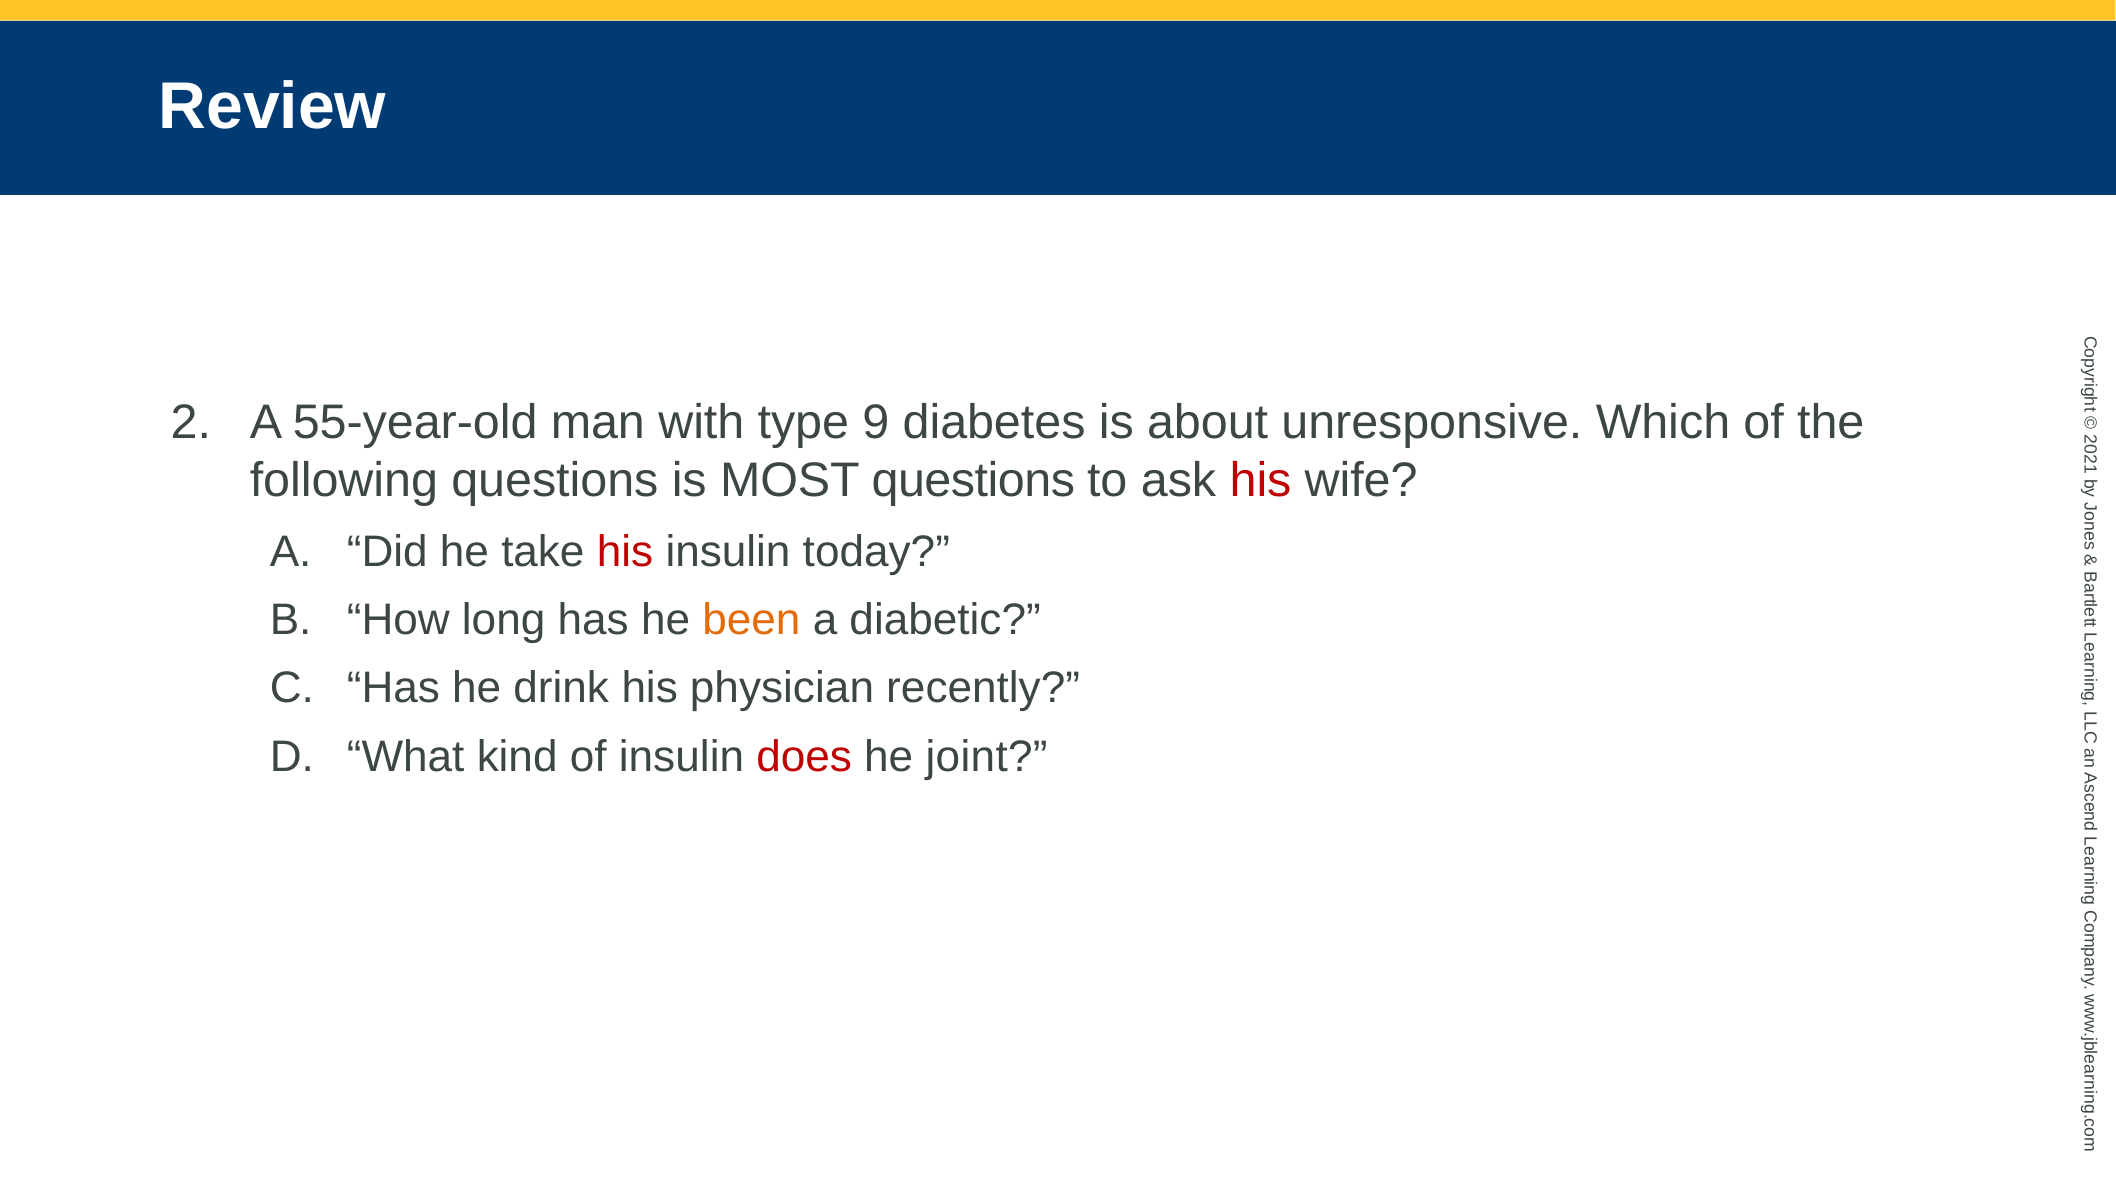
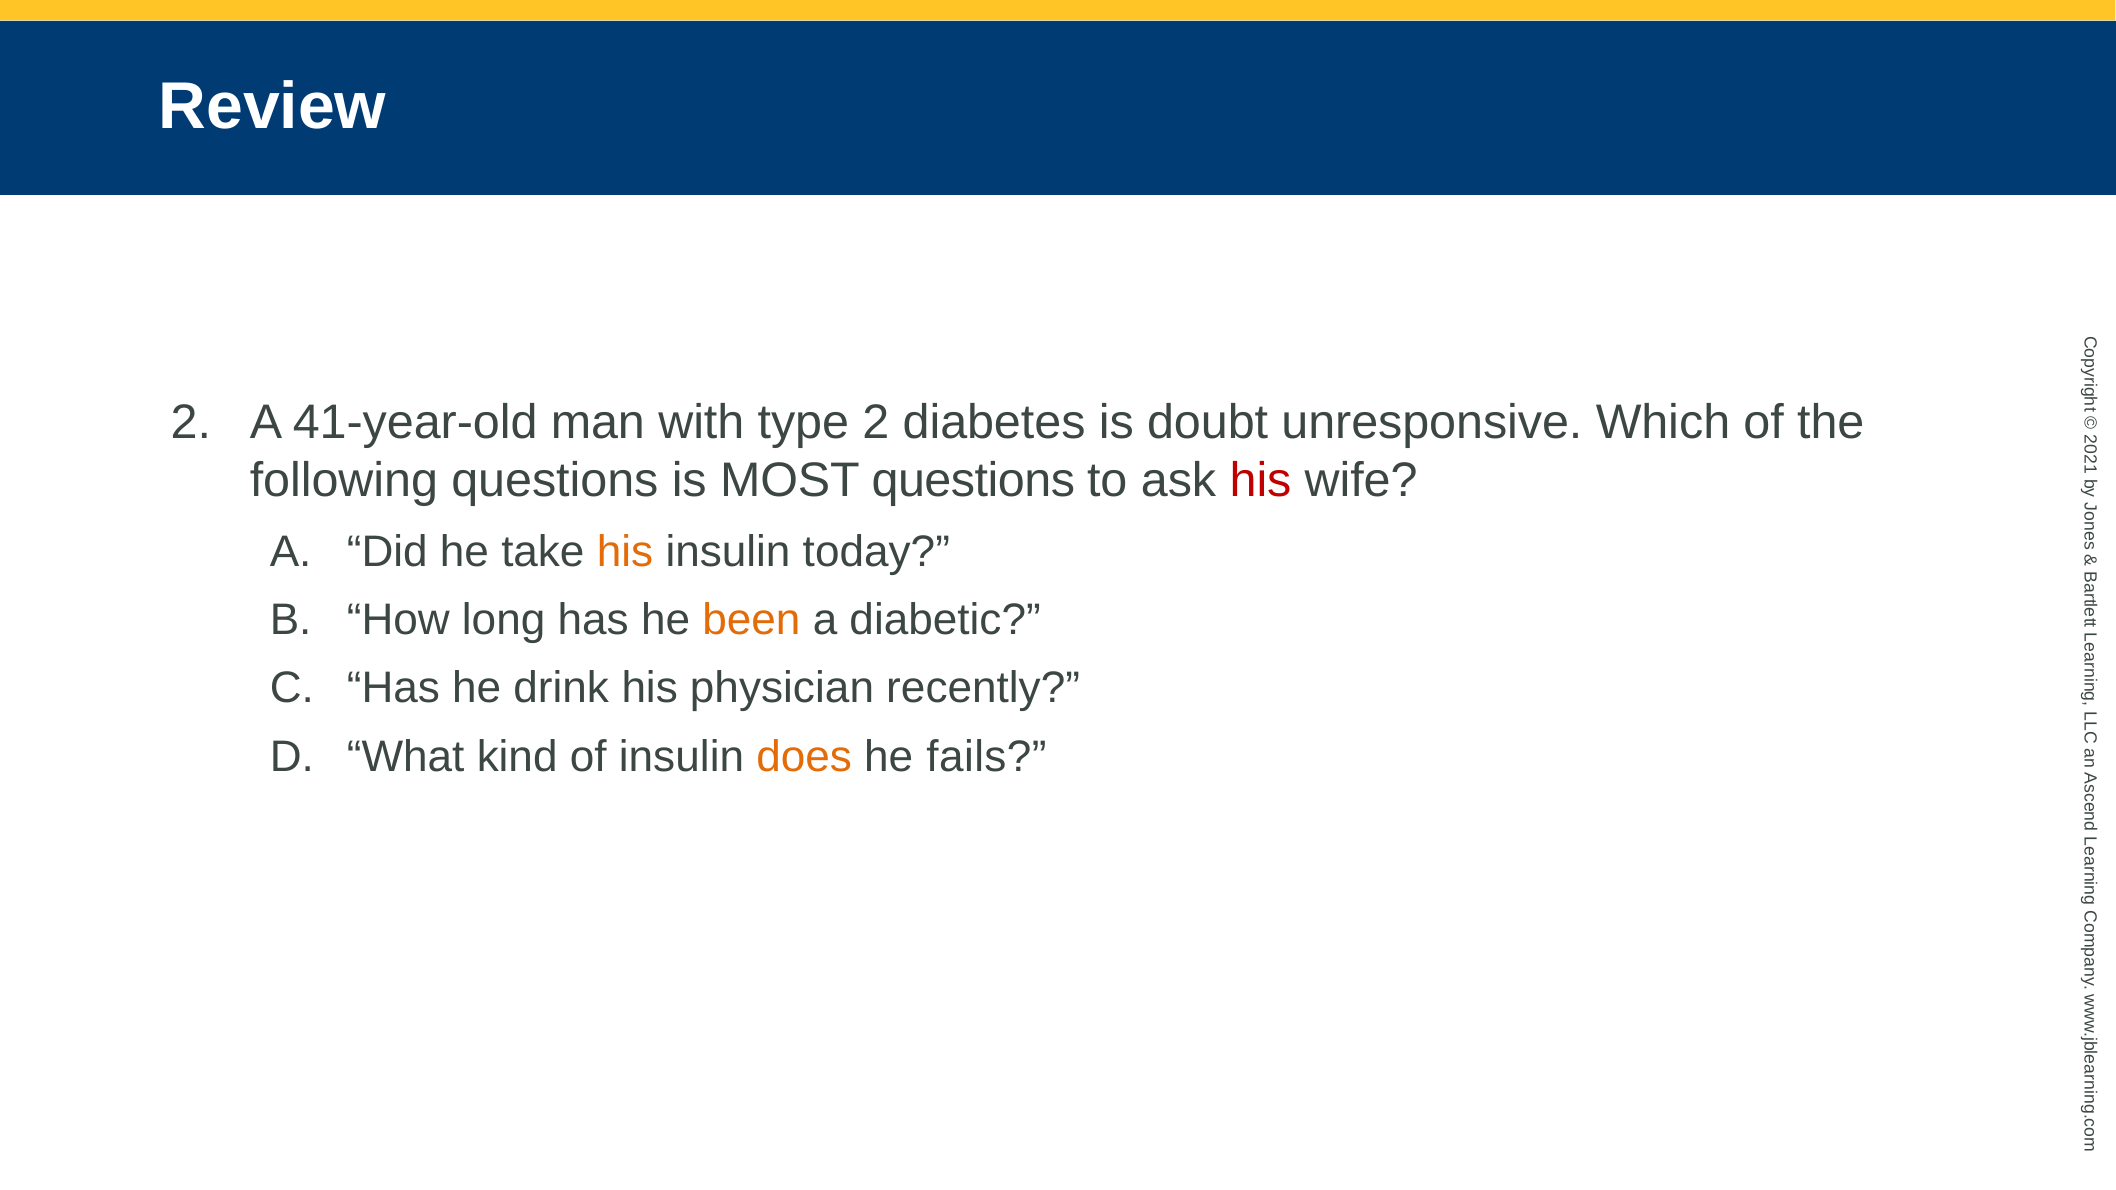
55-year-old: 55-year-old -> 41-year-old (415, 423)
type 9: 9 -> 2 (876, 423)
about: about -> doubt (1208, 423)
his colour: red -> orange (625, 552)
does colour: red -> orange (804, 757)
joint: joint -> fails (987, 757)
